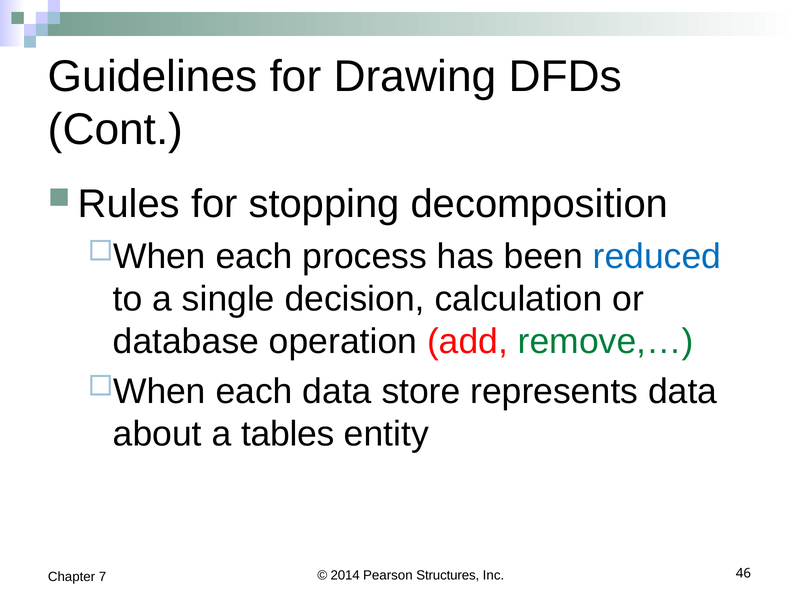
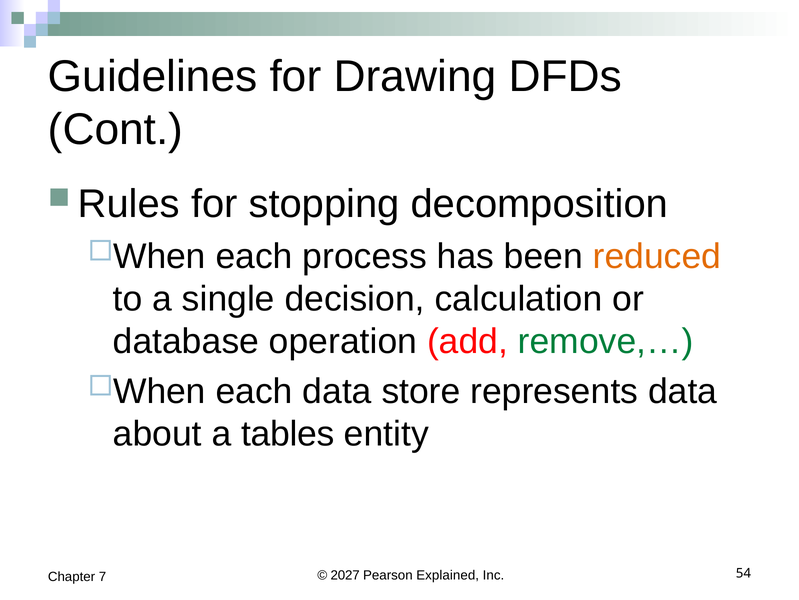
reduced colour: blue -> orange (657, 256)
2014: 2014 -> 2027 (345, 575)
Structures: Structures -> Explained (448, 575)
46: 46 -> 54 (743, 573)
